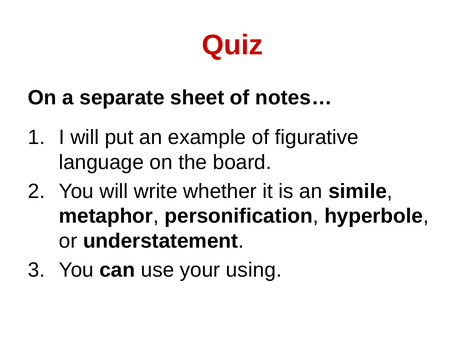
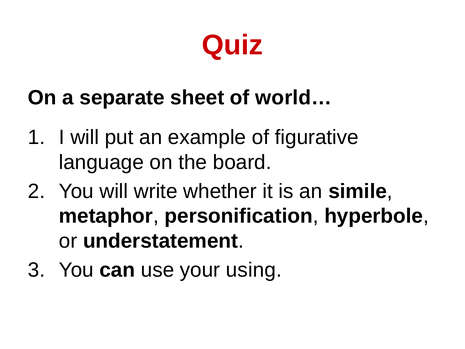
notes…: notes… -> world… (294, 98)
